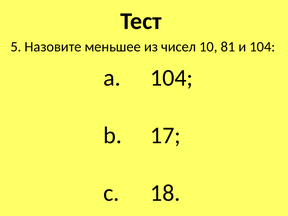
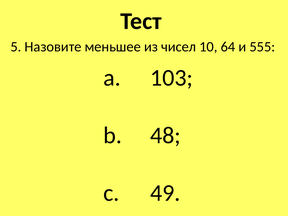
81: 81 -> 64 (228, 47)
и 104: 104 -> 555 (262, 47)
104: 104 -> 103 (172, 78)
17: 17 -> 48 (165, 135)
18: 18 -> 49 (165, 193)
